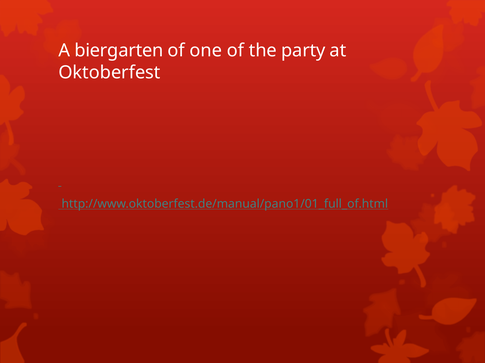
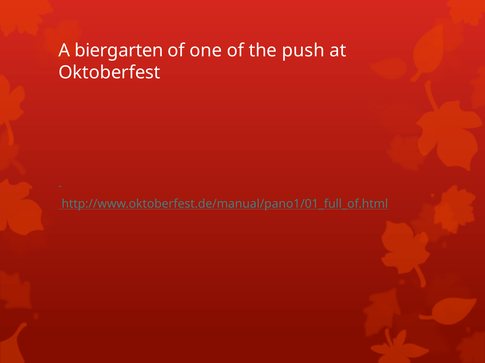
party: party -> push (303, 51)
